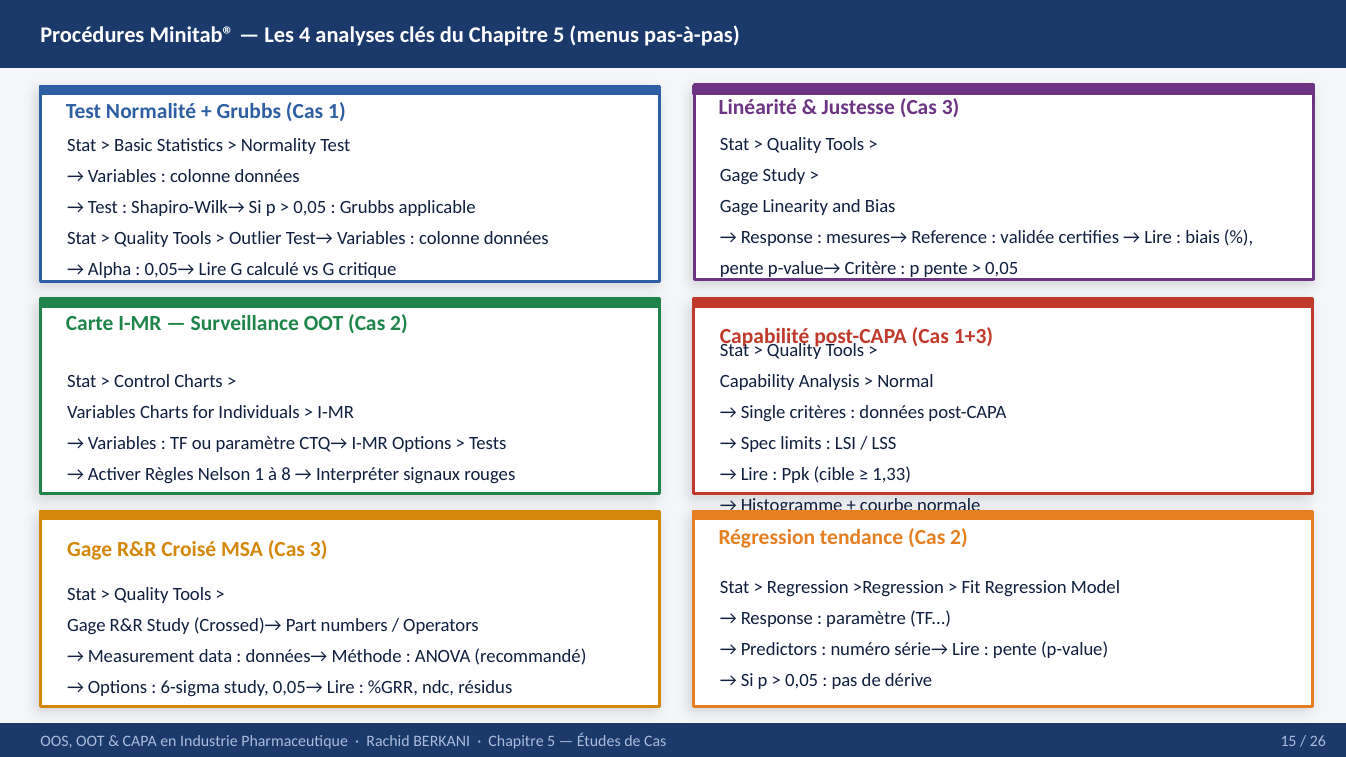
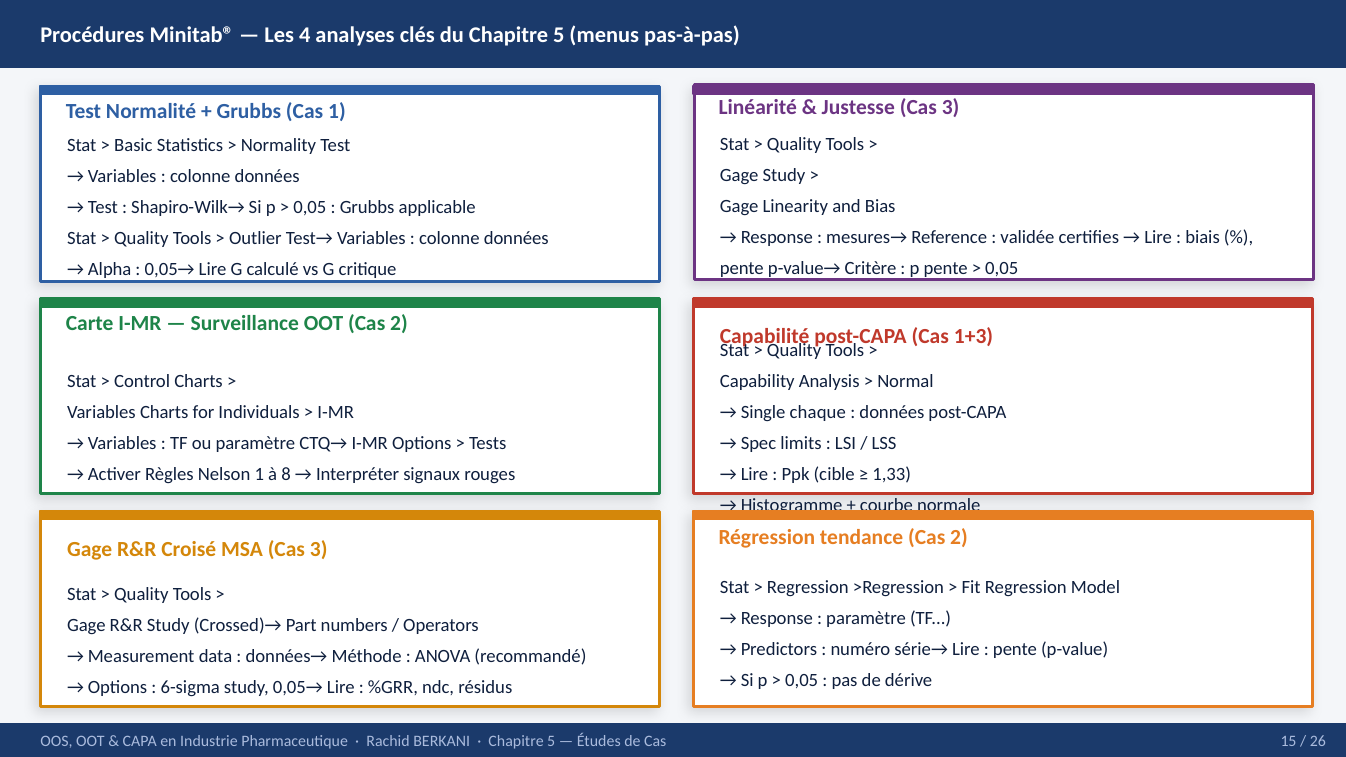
critères: critères -> chaque (818, 413)
